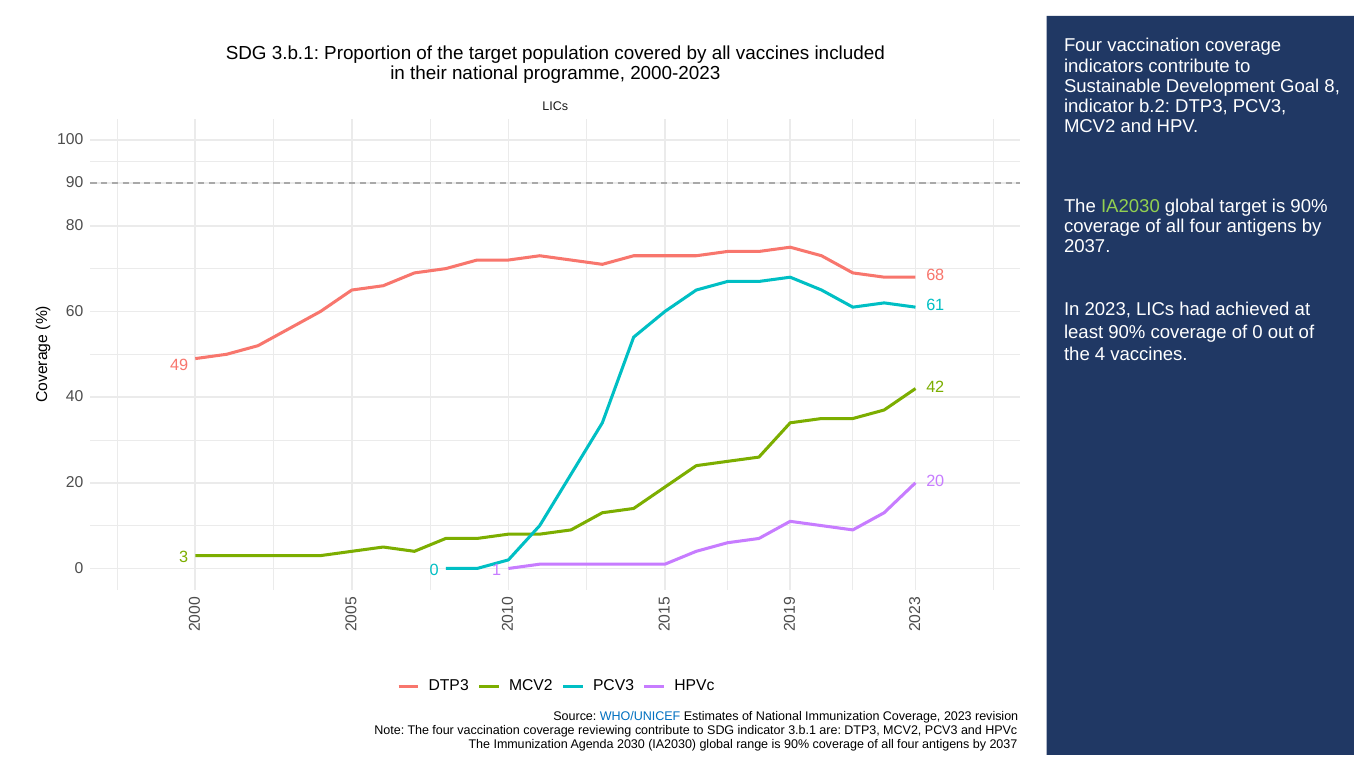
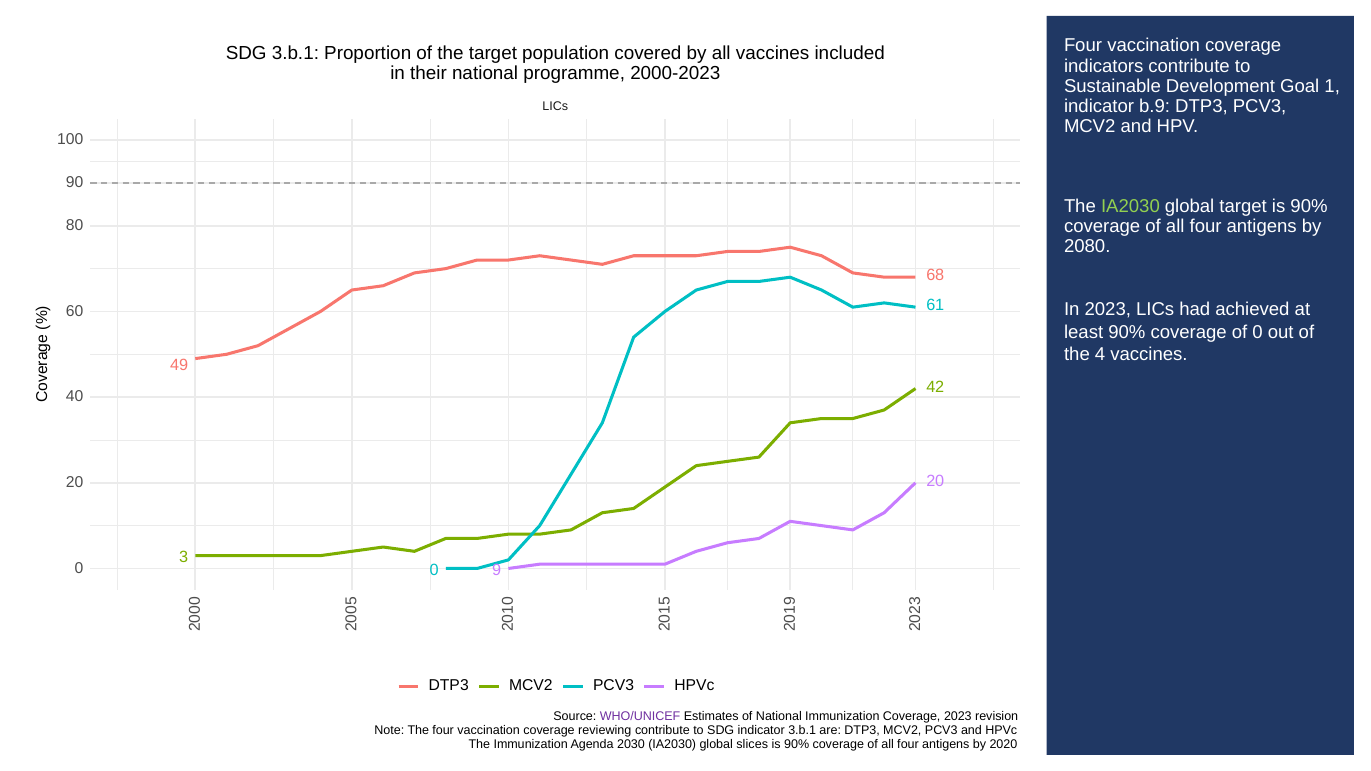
Goal 8: 8 -> 1 (1332, 86)
b.2: b.2 -> b.9 (1155, 106)
2037: 2037 -> 2080 (1087, 247)
1: 1 -> 9 (497, 570)
WHO/UNICEF colour: blue -> purple (640, 717)
range: range -> slices (752, 744)
2037: 2037 -> 2020 (1003, 744)
